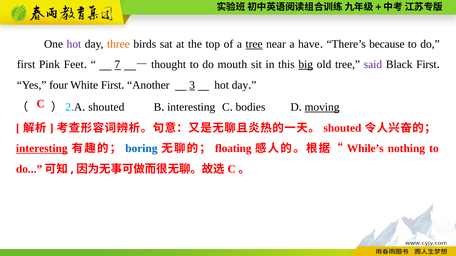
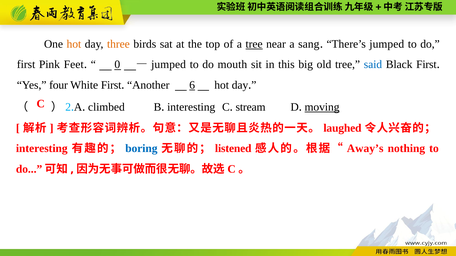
hot colour: purple -> orange (74, 44)
have: have -> sang (309, 44)
There’s because: because -> jumped (387, 44)
7: 7 -> 0 (117, 65)
thought: thought -> jumped (169, 65)
big underline: present -> none (306, 65)
said colour: purple -> blue (373, 65)
3: 3 -> 6 (192, 85)
shouted: shouted -> climbed (106, 107)
bodies: bodies -> stream (251, 107)
shouted: shouted -> laughed (342, 128)
interesting underline: present -> none (42, 149)
floating: floating -> listened (233, 149)
While’s: While’s -> Away’s (365, 149)
